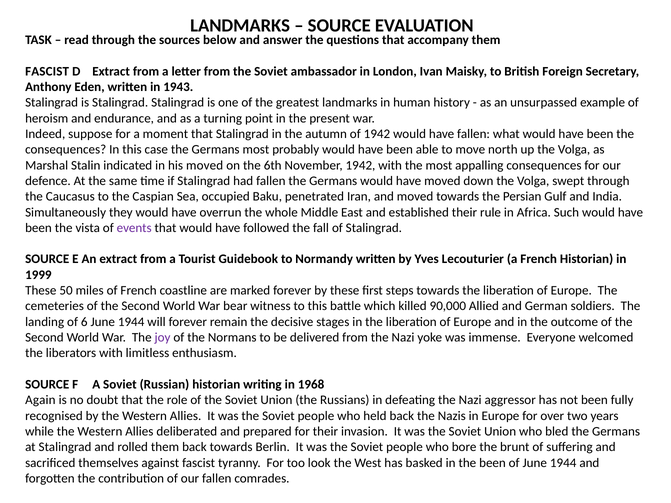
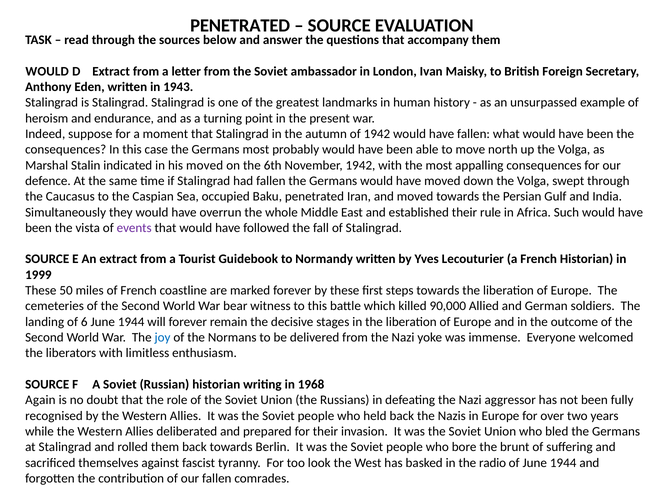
LANDMARKS: LANDMARKS -> PENETRATED (240, 26)
FASCIST: FASCIST -> WOULD (47, 71)
joy colour: purple -> blue (162, 338)
the been: been -> radio (493, 463)
